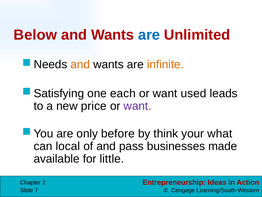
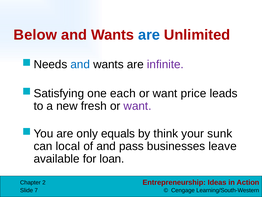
and colour: orange -> blue (80, 64)
infinite colour: orange -> purple (165, 64)
used: used -> price (193, 93)
price: price -> fresh (94, 106)
before: before -> equals (118, 133)
what: what -> sunk (220, 133)
made: made -> leave (223, 146)
little: little -> loan (112, 158)
